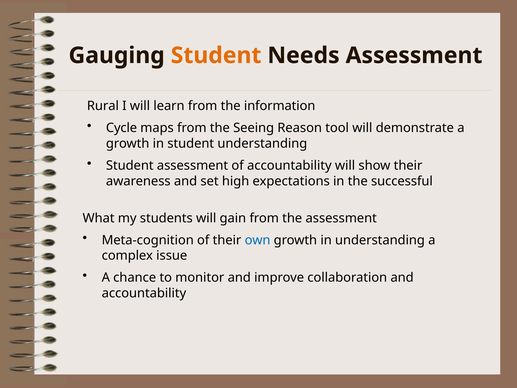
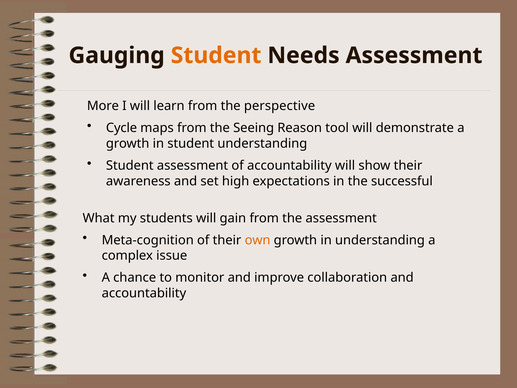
Rural: Rural -> More (103, 106)
information: information -> perspective (280, 106)
own colour: blue -> orange (258, 240)
